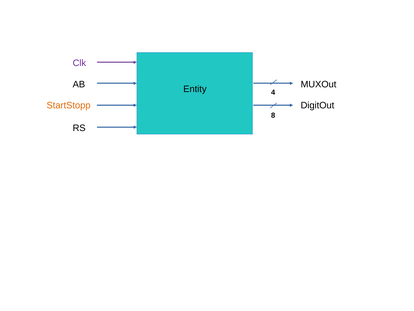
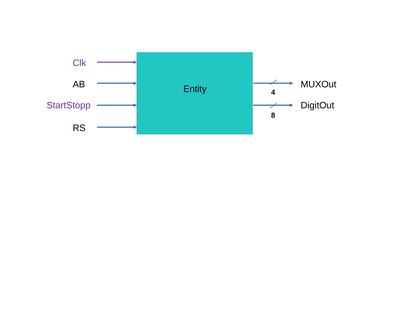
StartStopp colour: orange -> purple (69, 105)
